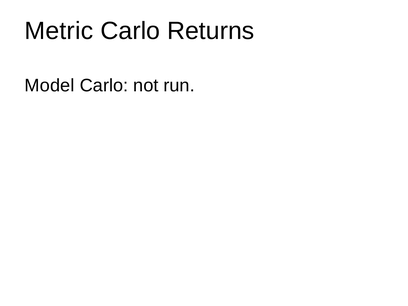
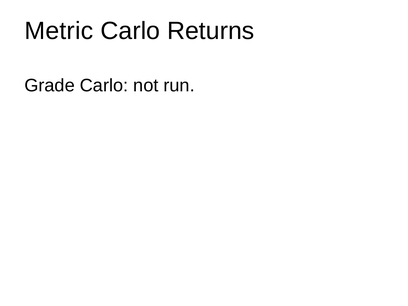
Model: Model -> Grade (50, 86)
